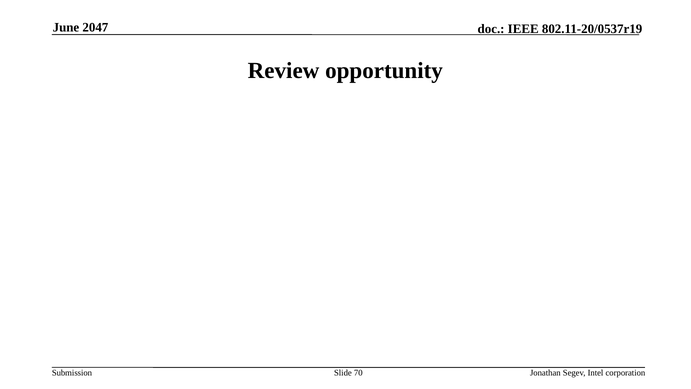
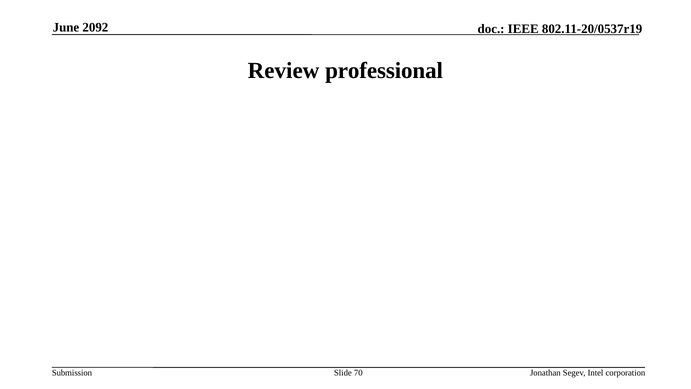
2047: 2047 -> 2092 (95, 27)
opportunity: opportunity -> professional (384, 71)
